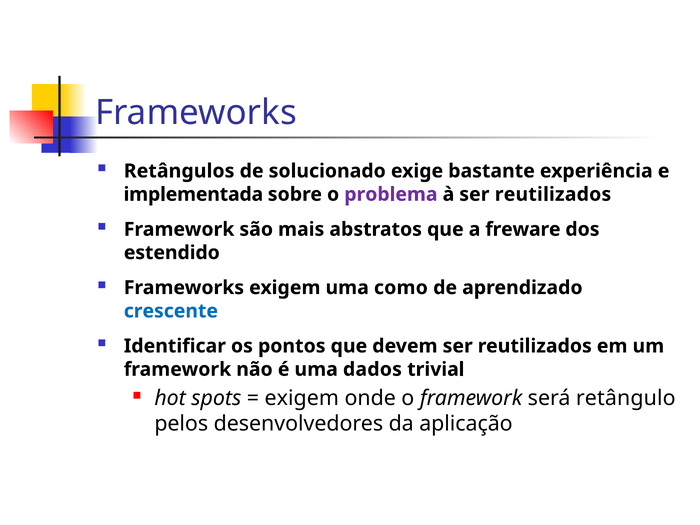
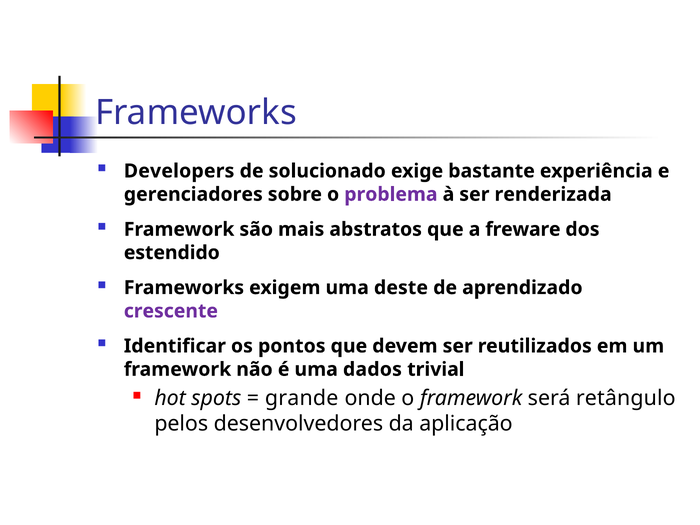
Retângulos: Retângulos -> Developers (179, 171)
implementada: implementada -> gerenciadores (193, 194)
à ser reutilizados: reutilizados -> renderizada (553, 194)
como: como -> deste (401, 288)
crescente colour: blue -> purple (171, 311)
exigem: exigem -> grande (302, 398)
